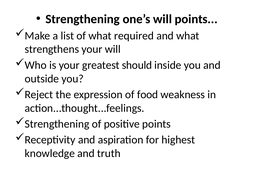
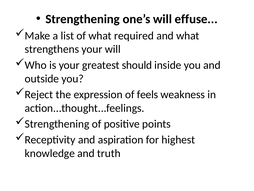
will points: points -> effuse (196, 19)
food: food -> feels (148, 94)
